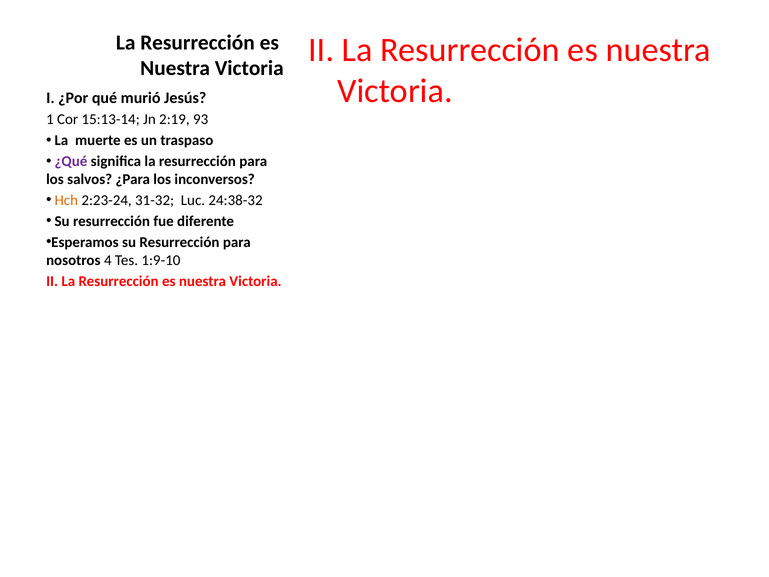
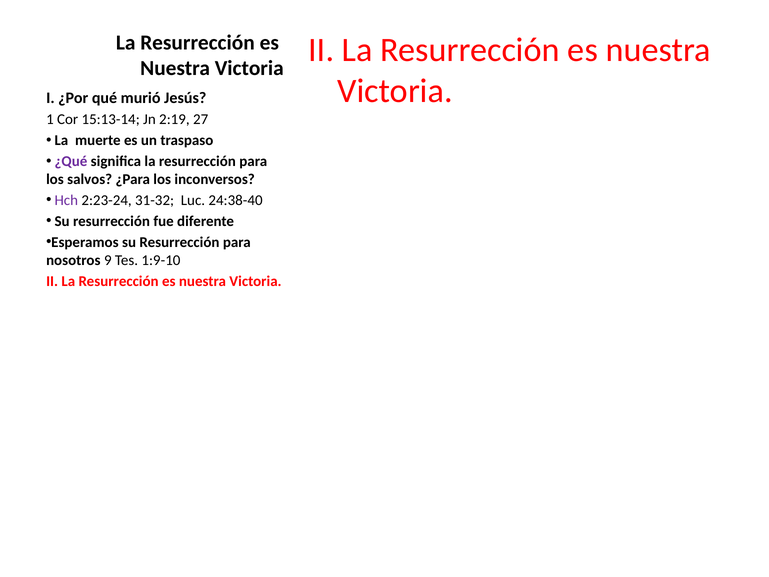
93: 93 -> 27 (201, 119)
Hch colour: orange -> purple (66, 200)
24:38-32: 24:38-32 -> 24:38-40 (236, 200)
4: 4 -> 9 (108, 260)
